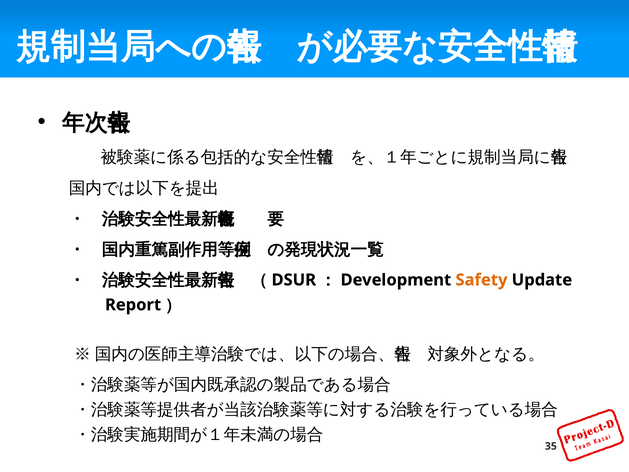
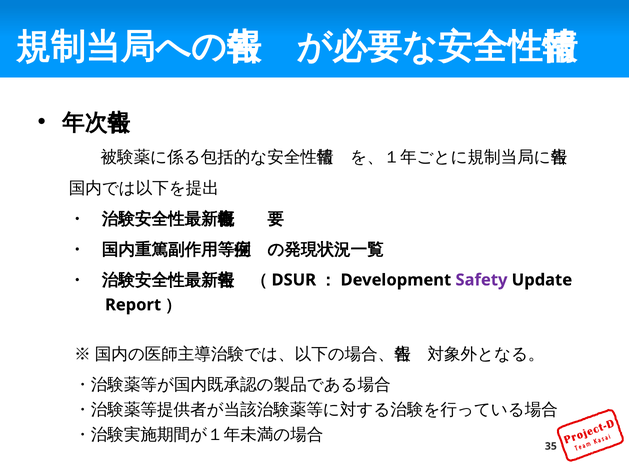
Safety colour: orange -> purple (481, 280)
